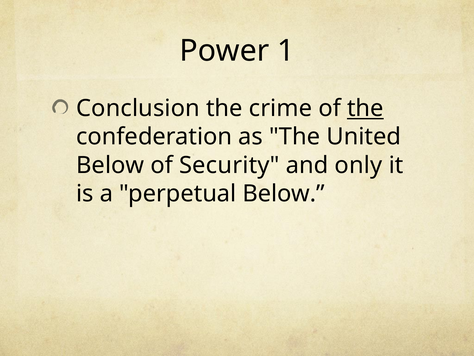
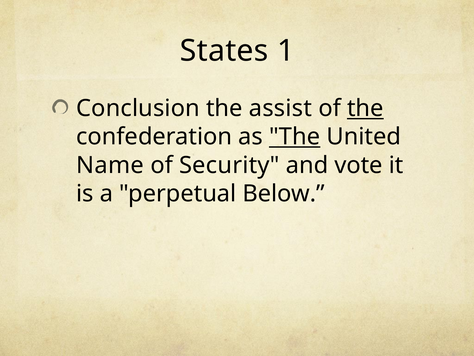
Power: Power -> States (224, 51)
crime: crime -> assist (280, 108)
The underline: none -> present (295, 137)
Below: Below -> Name (110, 165)
only: only -> vote (359, 165)
